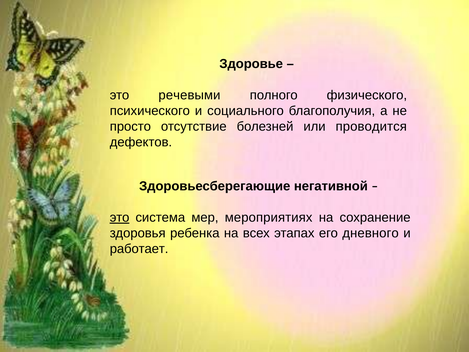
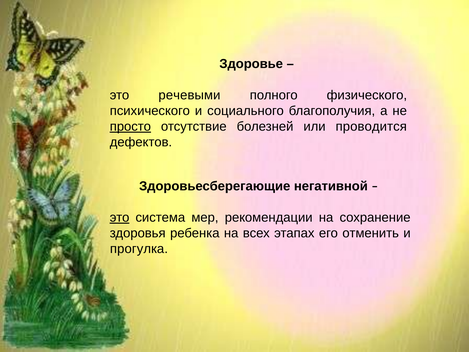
просто underline: none -> present (130, 126)
мероприятиях: мероприятиях -> рекомендации (269, 217)
дневного: дневного -> отменить (371, 233)
работает: работает -> прогулка (139, 249)
